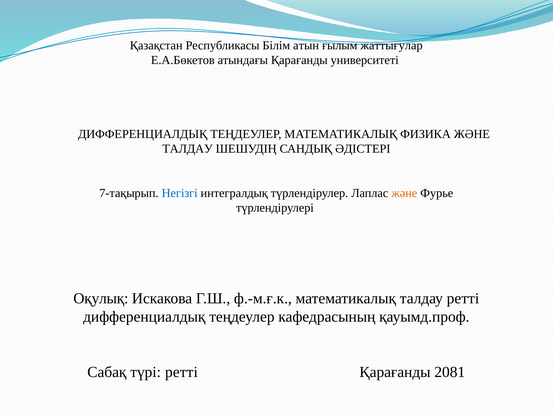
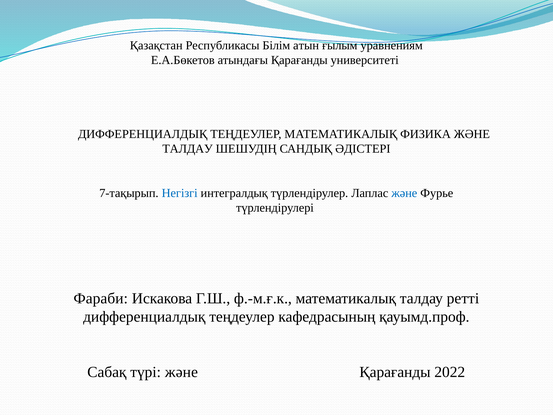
жаттығулар: жаттығулар -> уравнениям (392, 46)
және colour: orange -> blue (404, 193)
Оқулық: Оқулық -> Фараби (101, 298)
түрі ретті: ретті -> және (181, 372)
2081: 2081 -> 2022 (450, 372)
